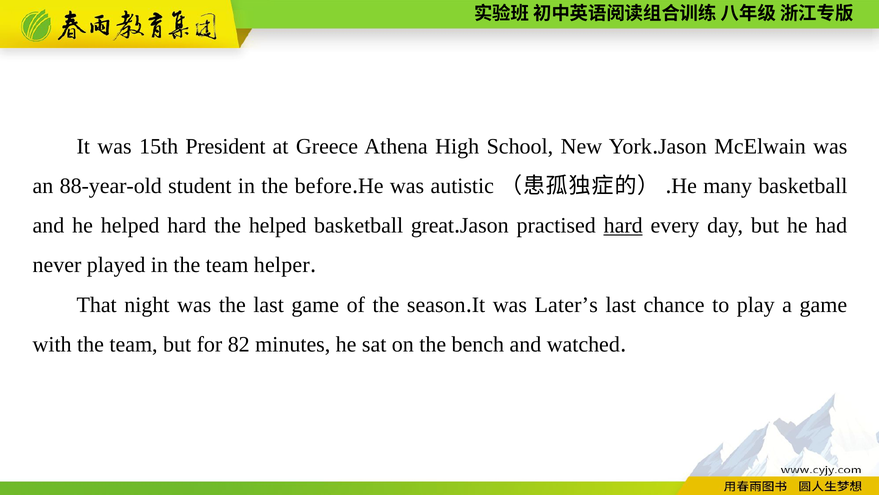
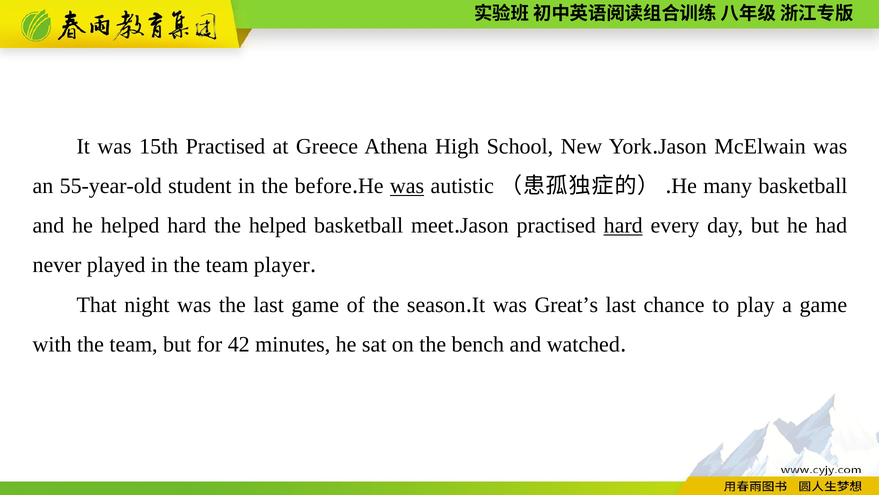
15th President: President -> Practised (225, 146)
88-year-old: 88-year-old -> 55-year-old (111, 186)
was underline: none -> present (407, 186)
great: great -> meet (432, 225)
helper: helper -> player (282, 265)
Later’s: Later’s -> Great’s (566, 304)
82: 82 -> 42 (239, 344)
